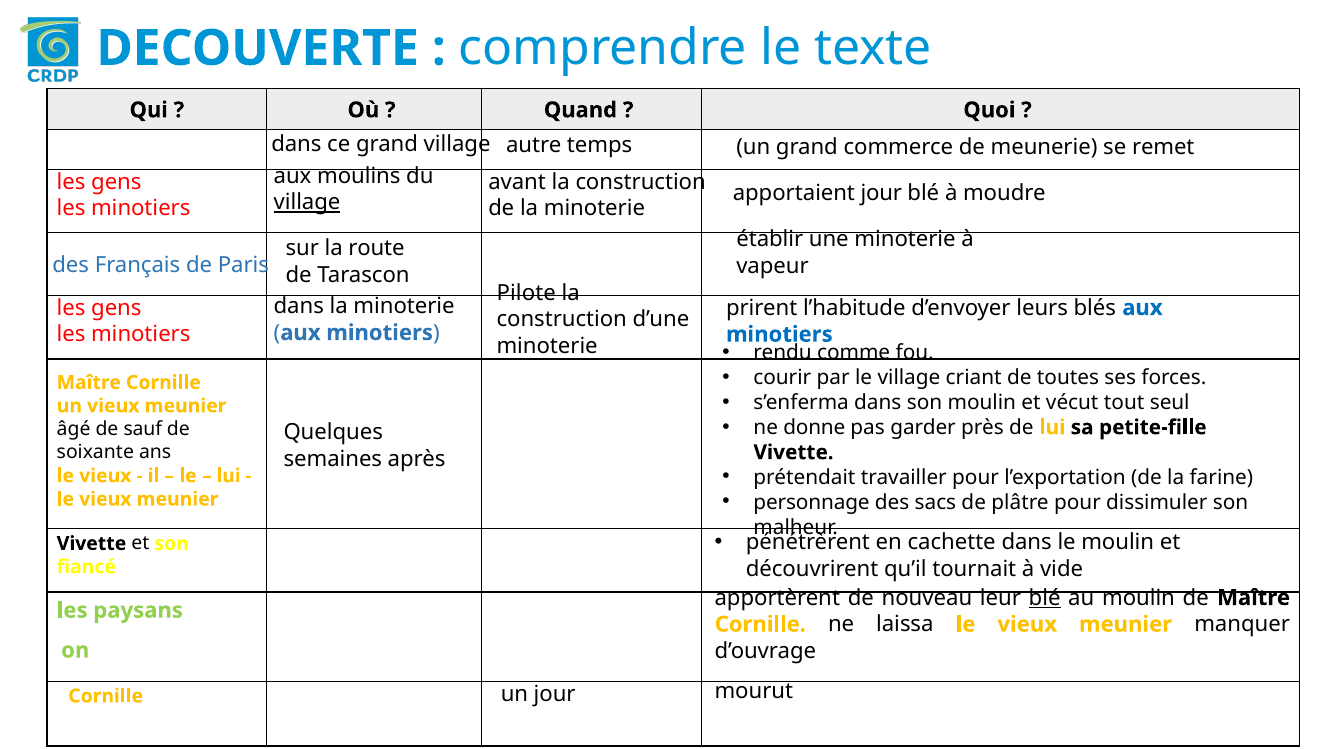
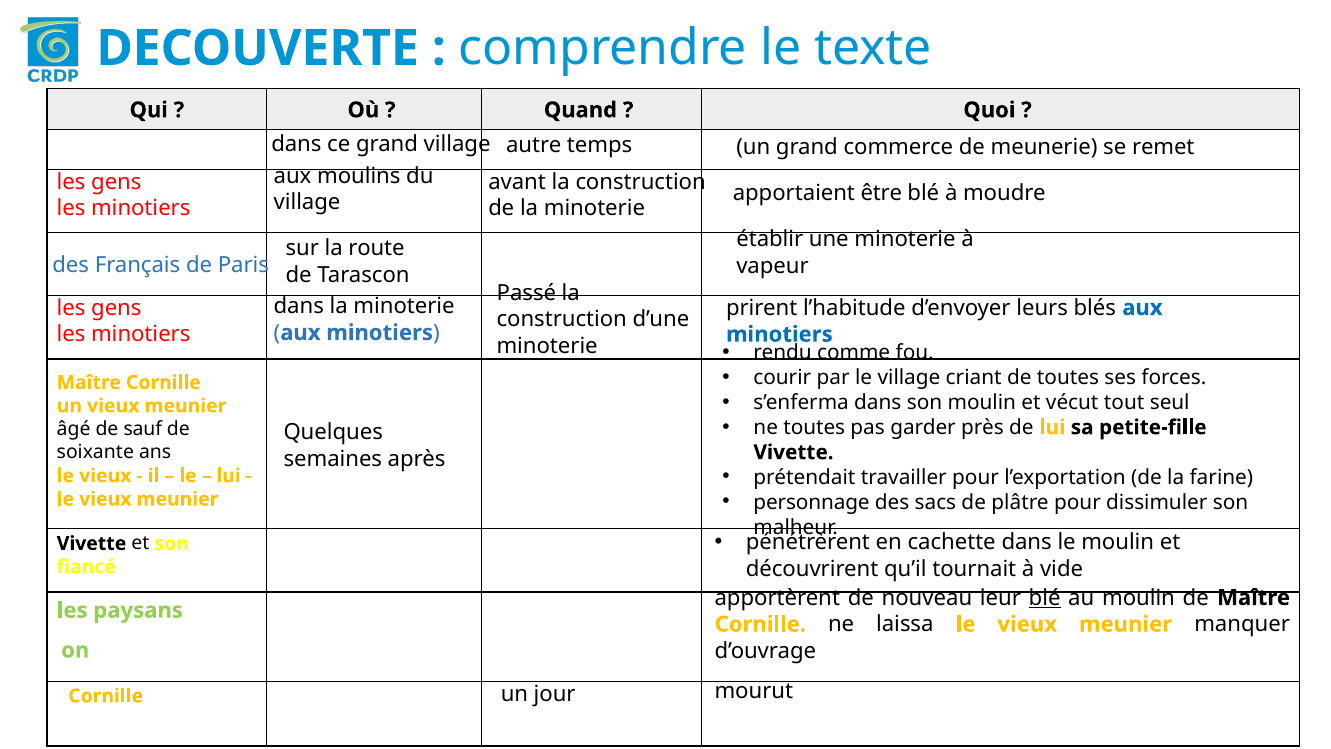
apportaient jour: jour -> être (881, 193)
village underline: present -> none (307, 202)
Pilote: Pilote -> Passé (526, 293)
ne donne: donne -> toutes (814, 427)
